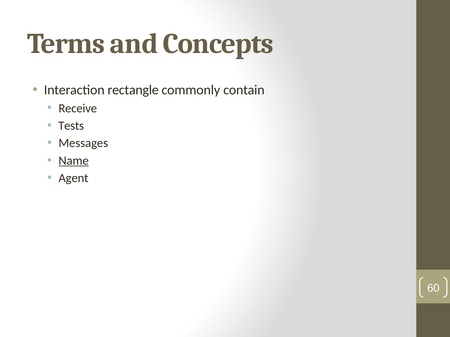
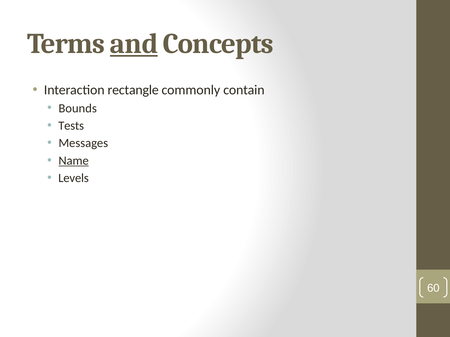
and underline: none -> present (134, 44)
Receive: Receive -> Bounds (78, 108)
Agent: Agent -> Levels (73, 178)
